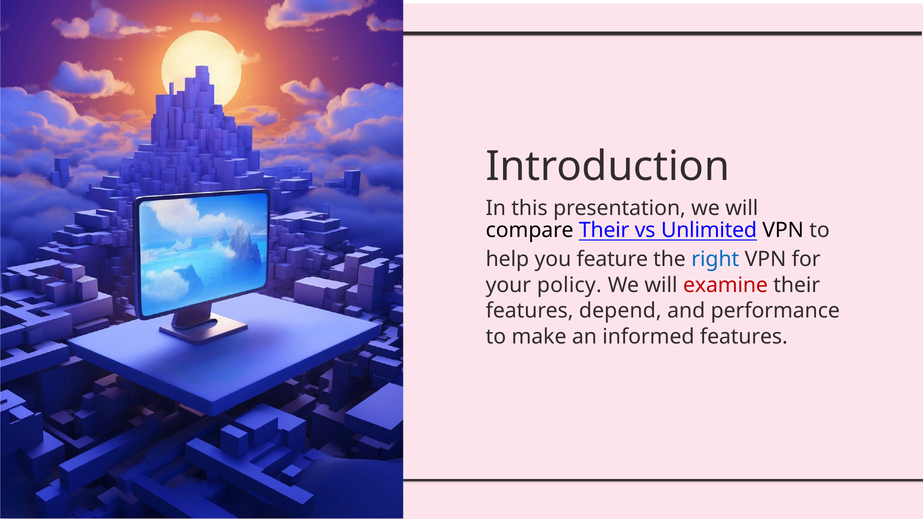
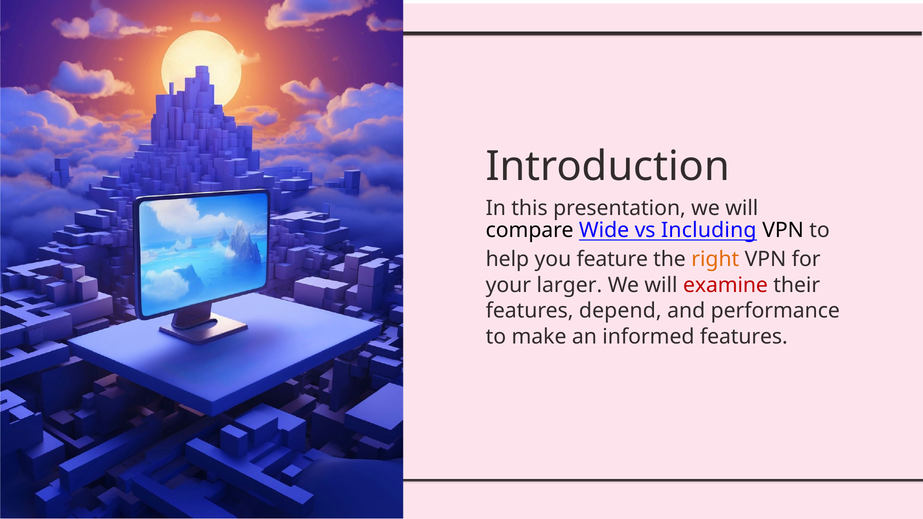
compare Their: Their -> Wide (604, 230)
Unlimited: Unlimited -> Including (709, 230)
right colour: blue -> orange (715, 260)
policy: policy -> larger (569, 285)
